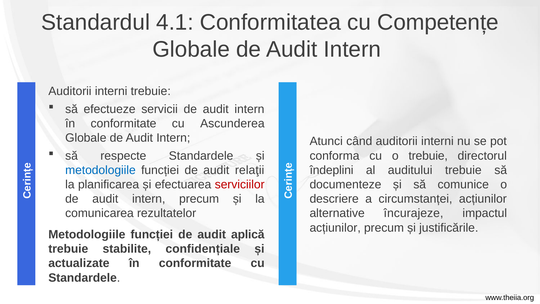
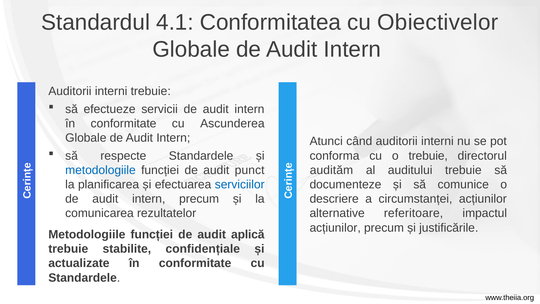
Competențe: Competențe -> Obiectivelor (438, 22)
relaţii: relaţii -> punct (250, 170)
îndeplini: îndeplini -> audităm (331, 170)
serviciilor colour: red -> blue (240, 184)
încurajeze: încurajeze -> referitoare (413, 213)
